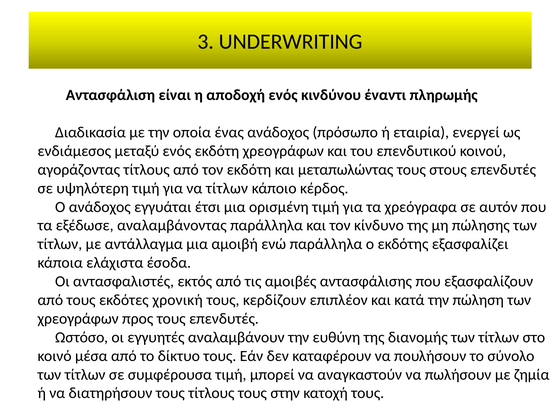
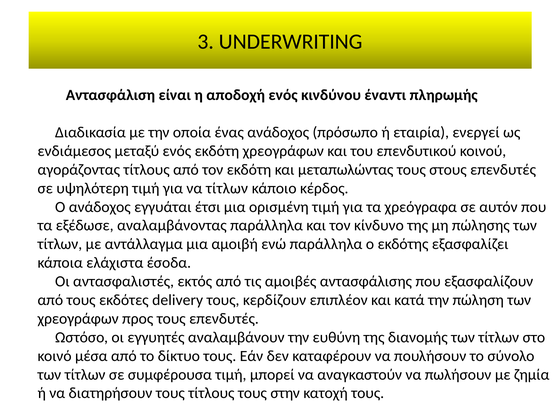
χρονική: χρονική -> delivery (178, 300)
